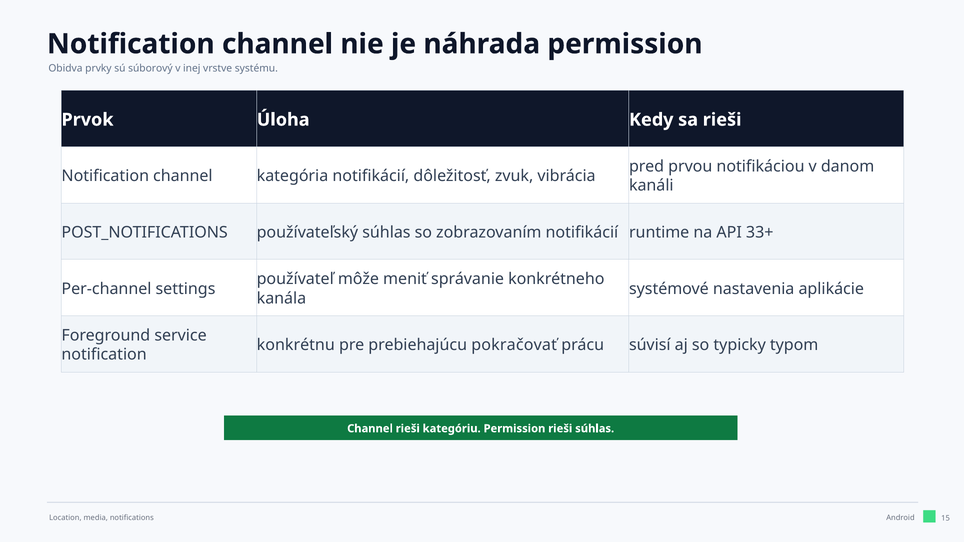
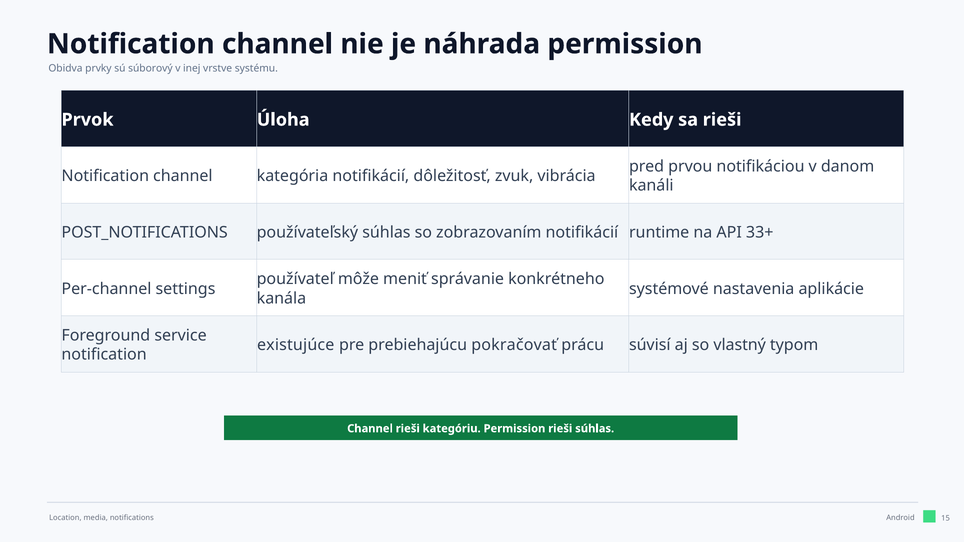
konkrétnu: konkrétnu -> existujúce (296, 345)
typicky: typicky -> vlastný (740, 345)
